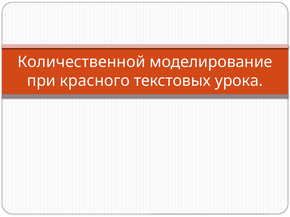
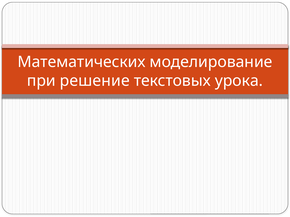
Количественной: Количественной -> Математических (82, 62)
красного: красного -> решение (95, 81)
